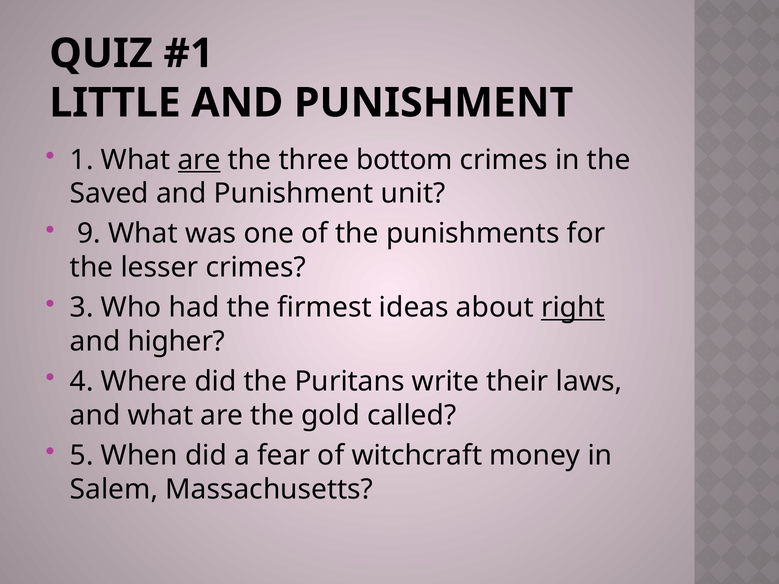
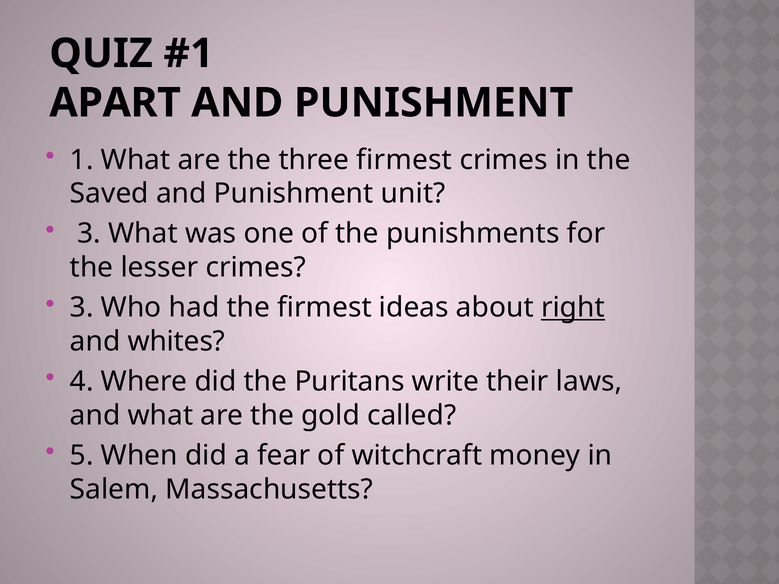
LITTLE: LITTLE -> APART (115, 103)
are underline: present -> none (199, 160)
three bottom: bottom -> firmest (404, 160)
9: 9 -> 3 (89, 234)
higher: higher -> whites (176, 341)
